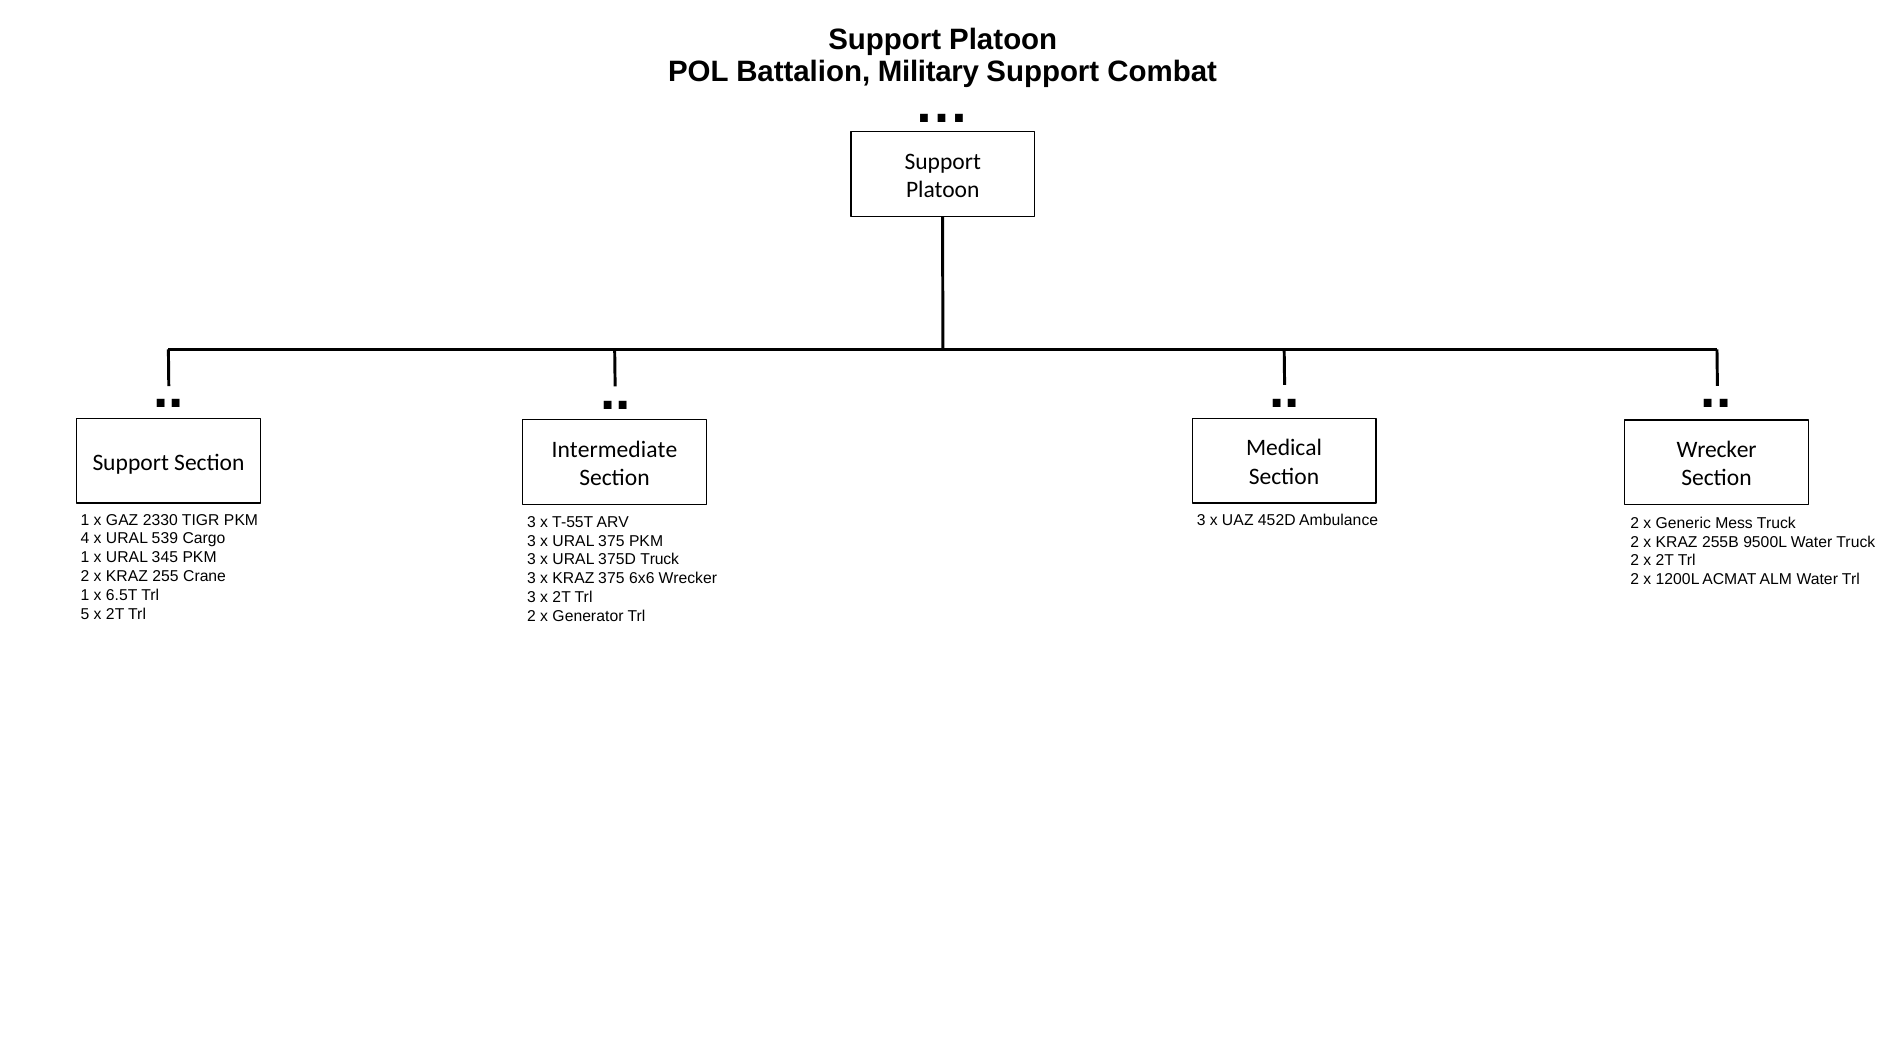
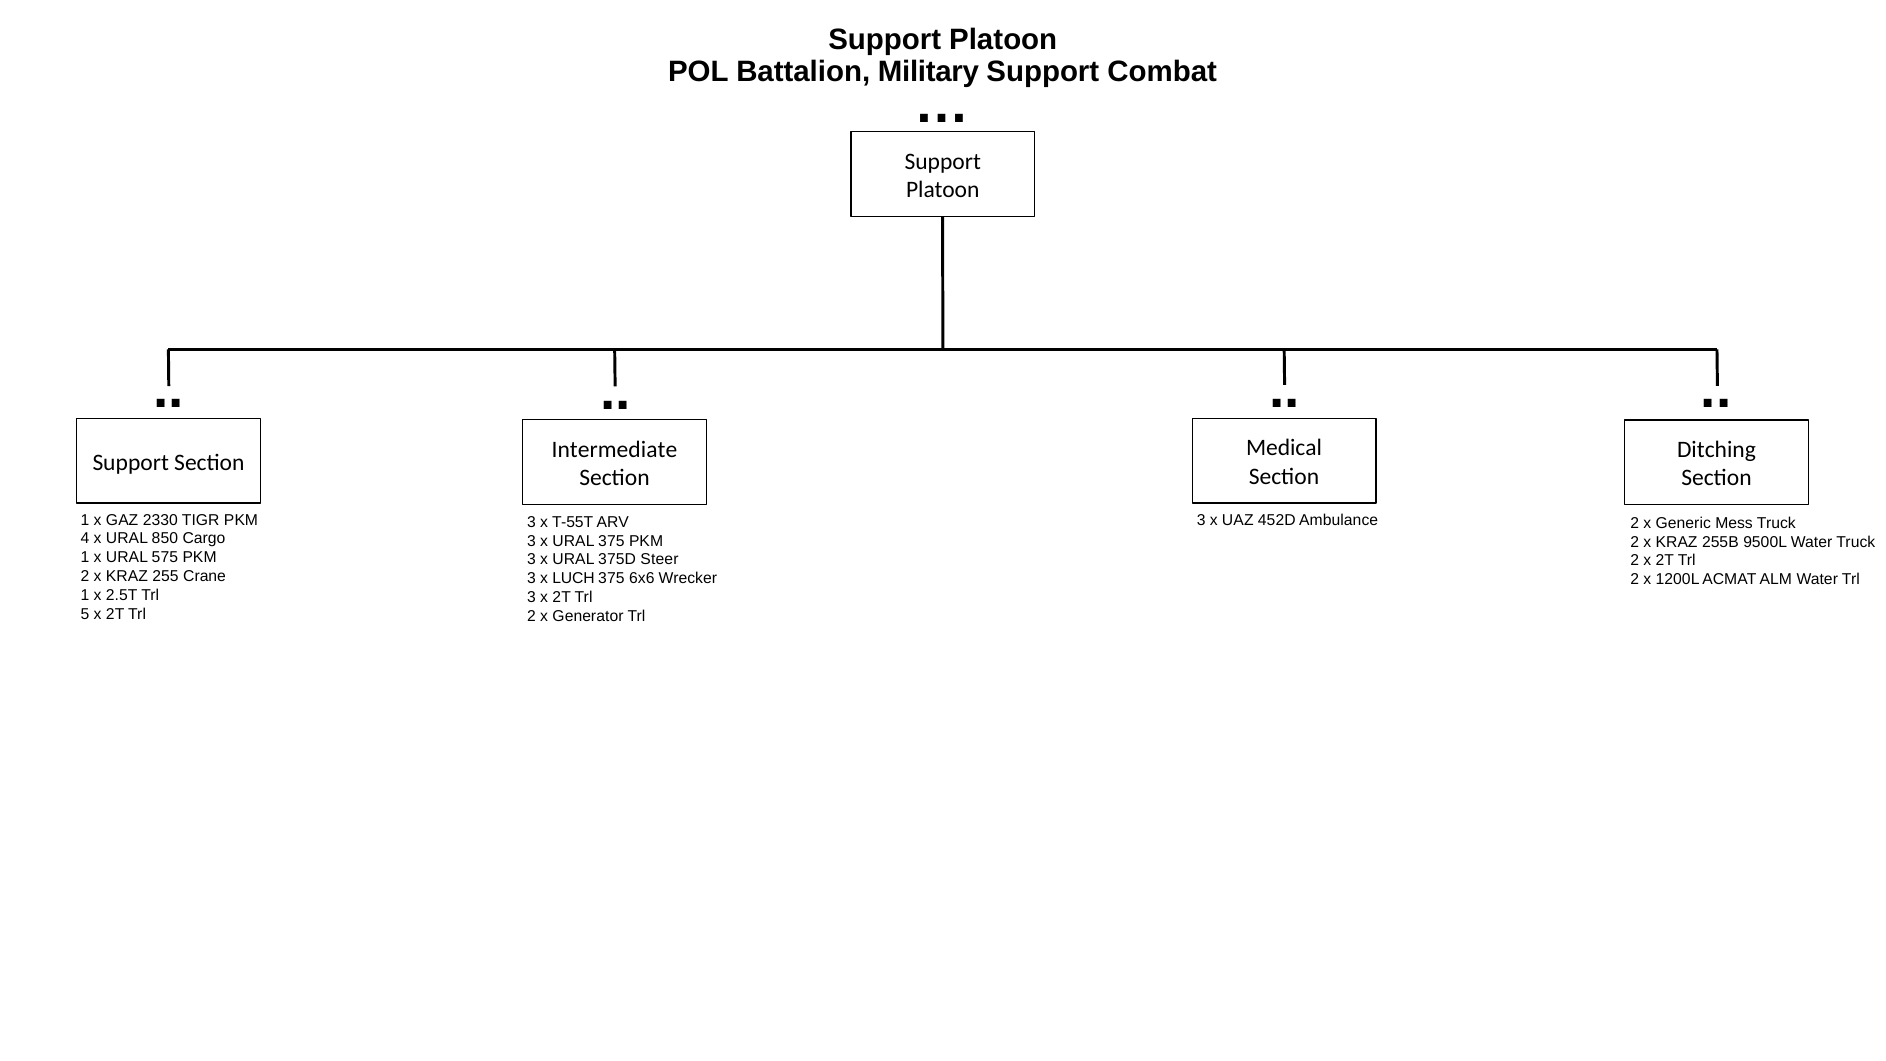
Wrecker: Wrecker -> Ditching (1716, 450)
539: 539 -> 850 (165, 539)
345: 345 -> 575 (165, 558)
375D Truck: Truck -> Steer (659, 560)
3 x KRAZ: KRAZ -> LUCH (574, 579)
6.5T: 6.5T -> 2.5T (122, 595)
